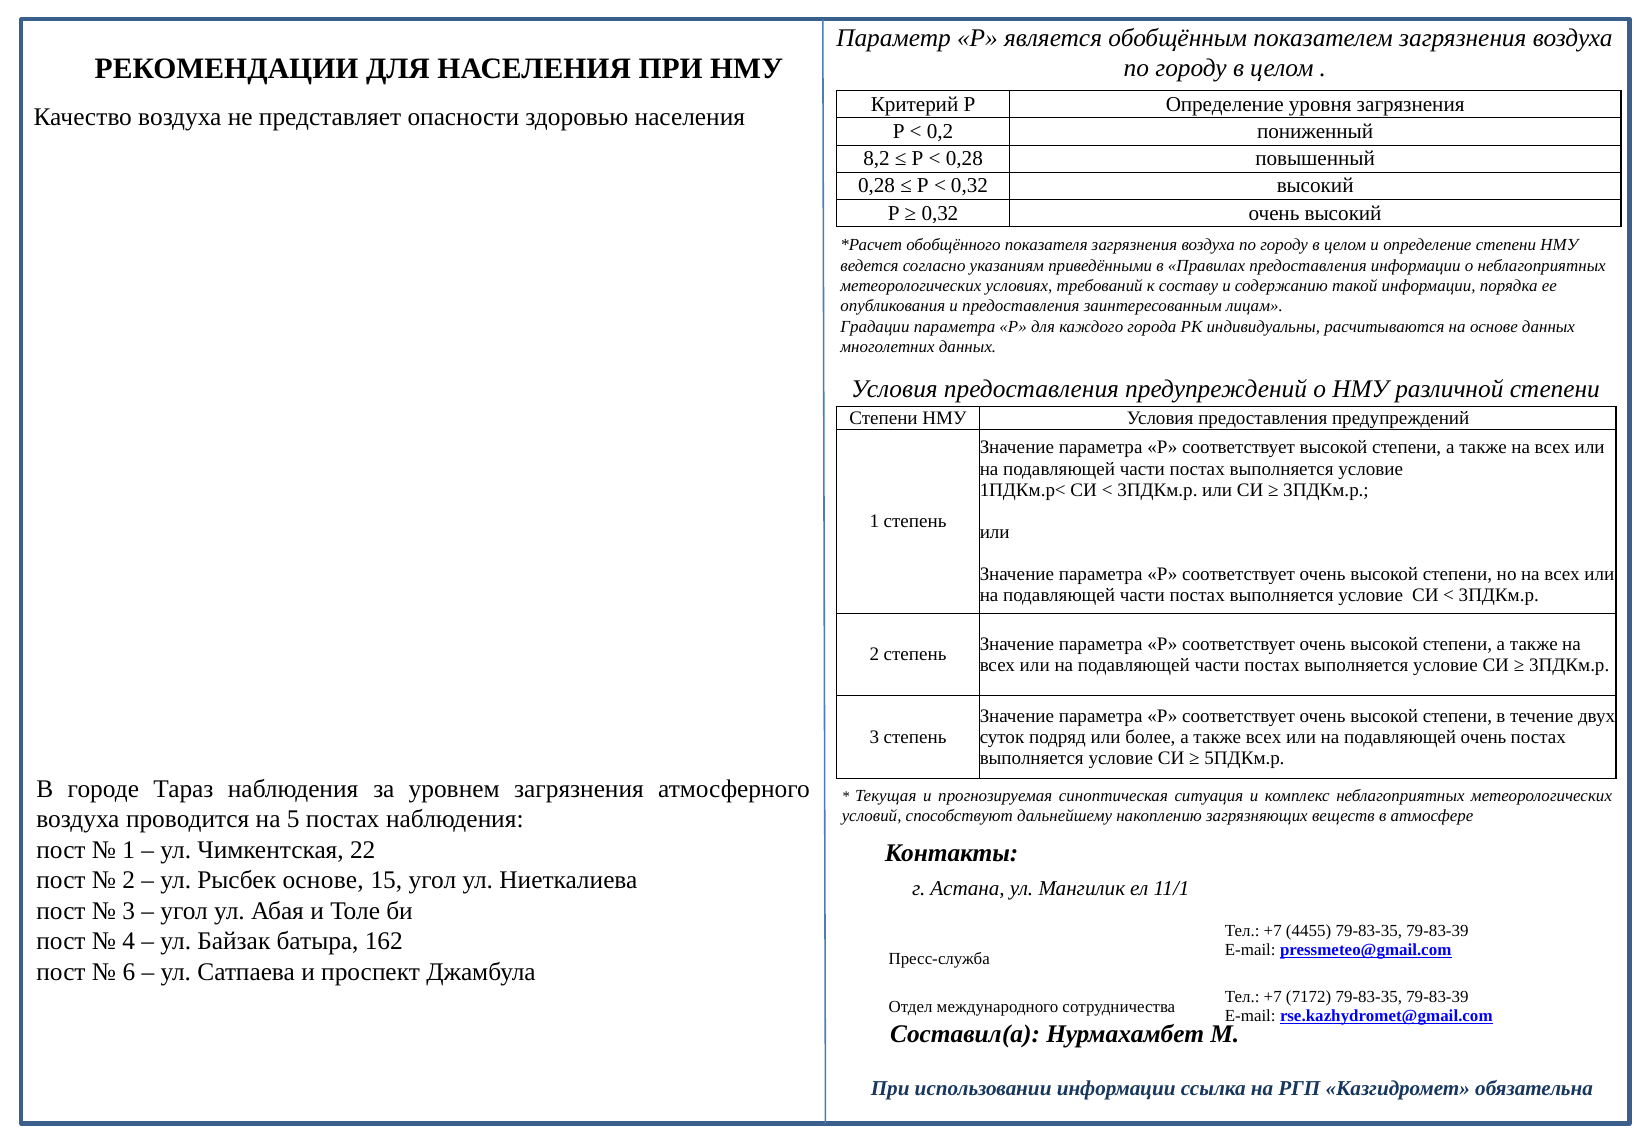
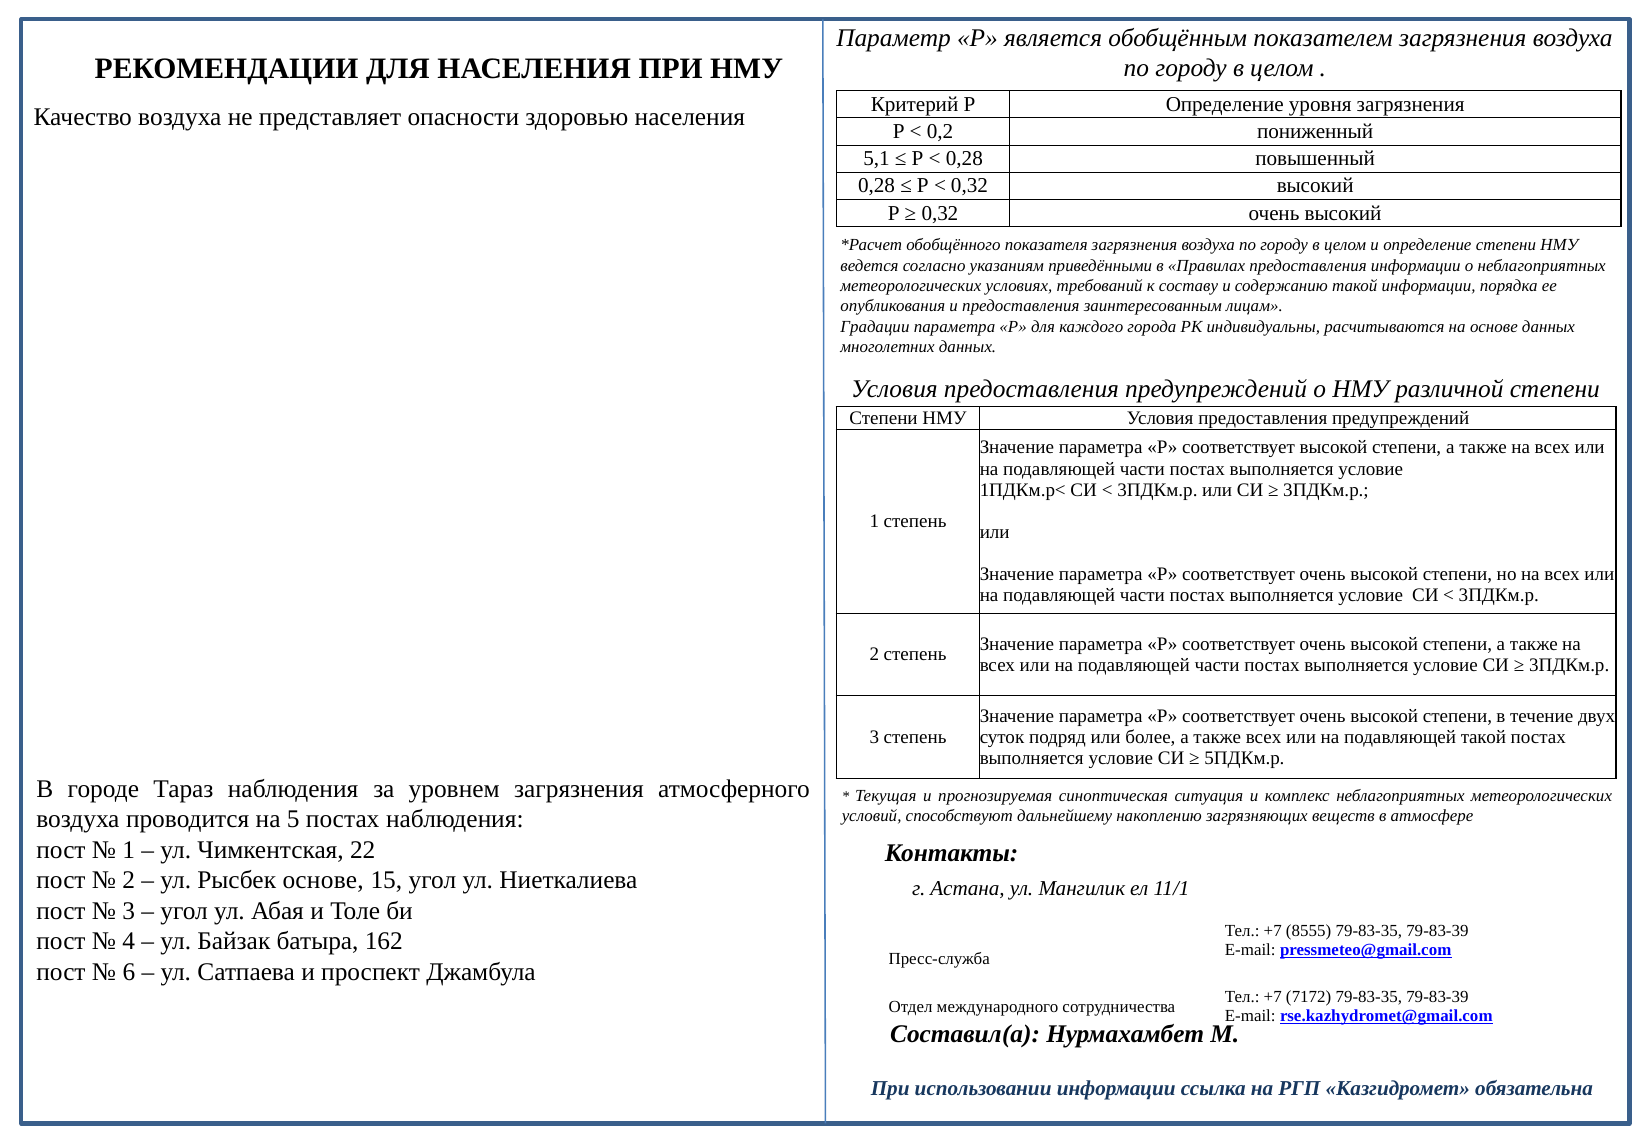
8,2: 8,2 -> 5,1 (877, 159)
подавляющей очень: очень -> такой (1483, 737)
4455: 4455 -> 8555 (1309, 931)
